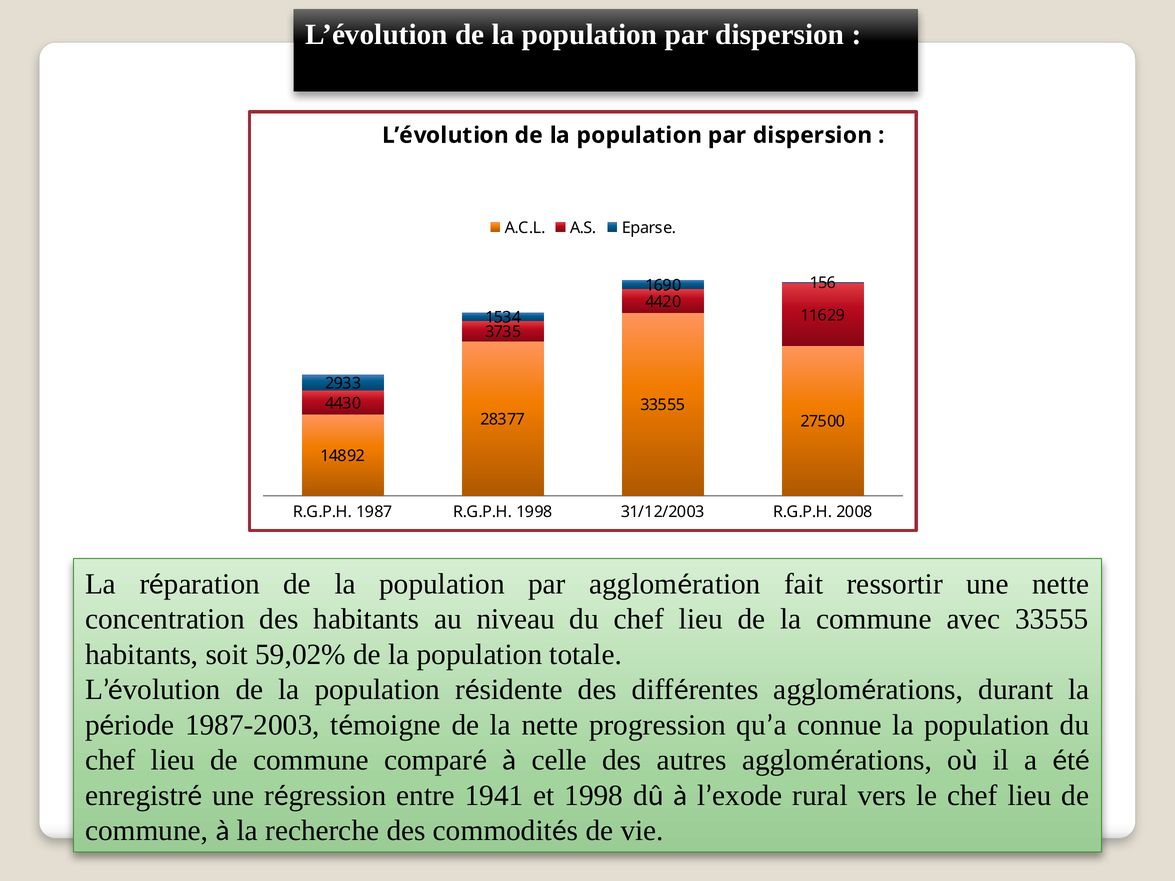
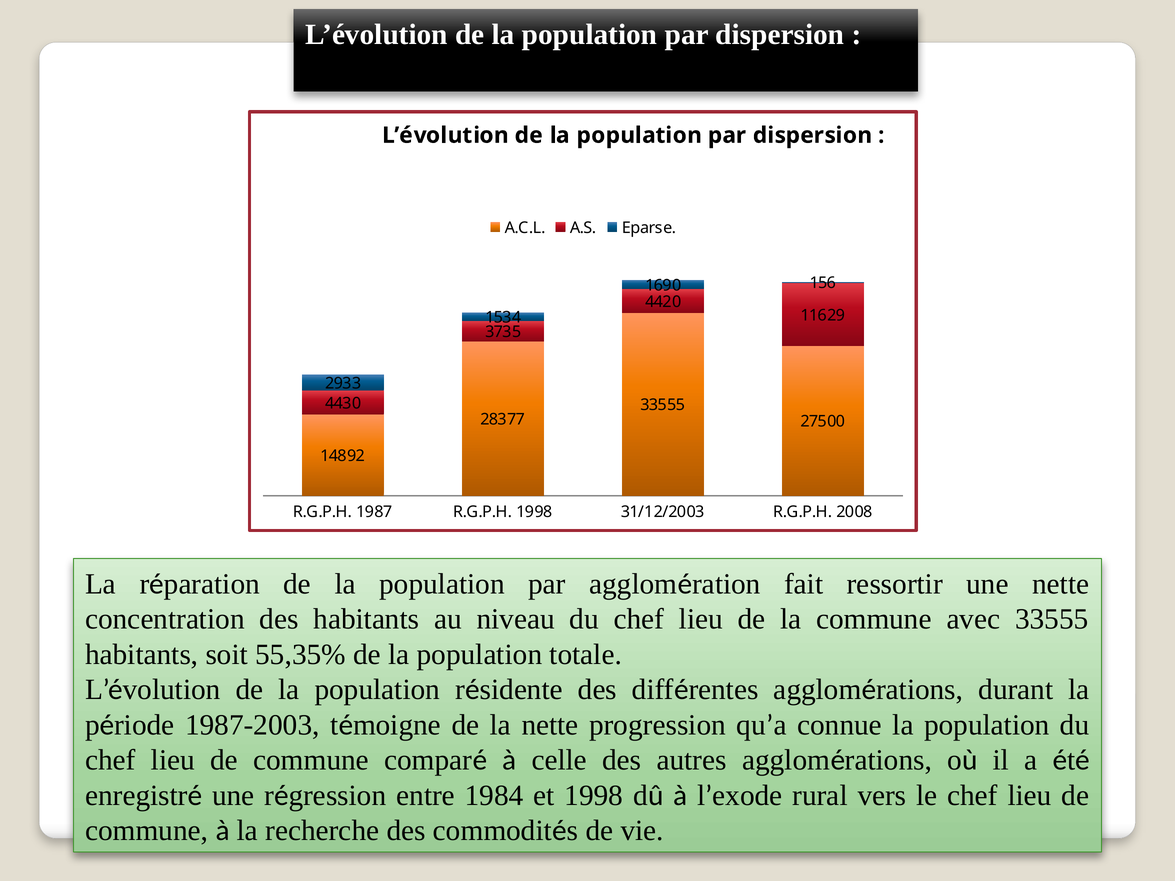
59,02%: 59,02% -> 55,35% (301, 655)
1941: 1941 -> 1984 (494, 796)
